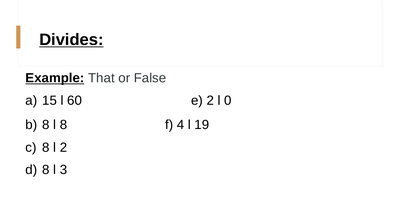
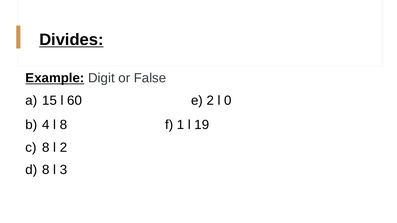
That: That -> Digit (101, 78)
8: 8 -> 4 (46, 125)
4: 4 -> 1 (181, 125)
